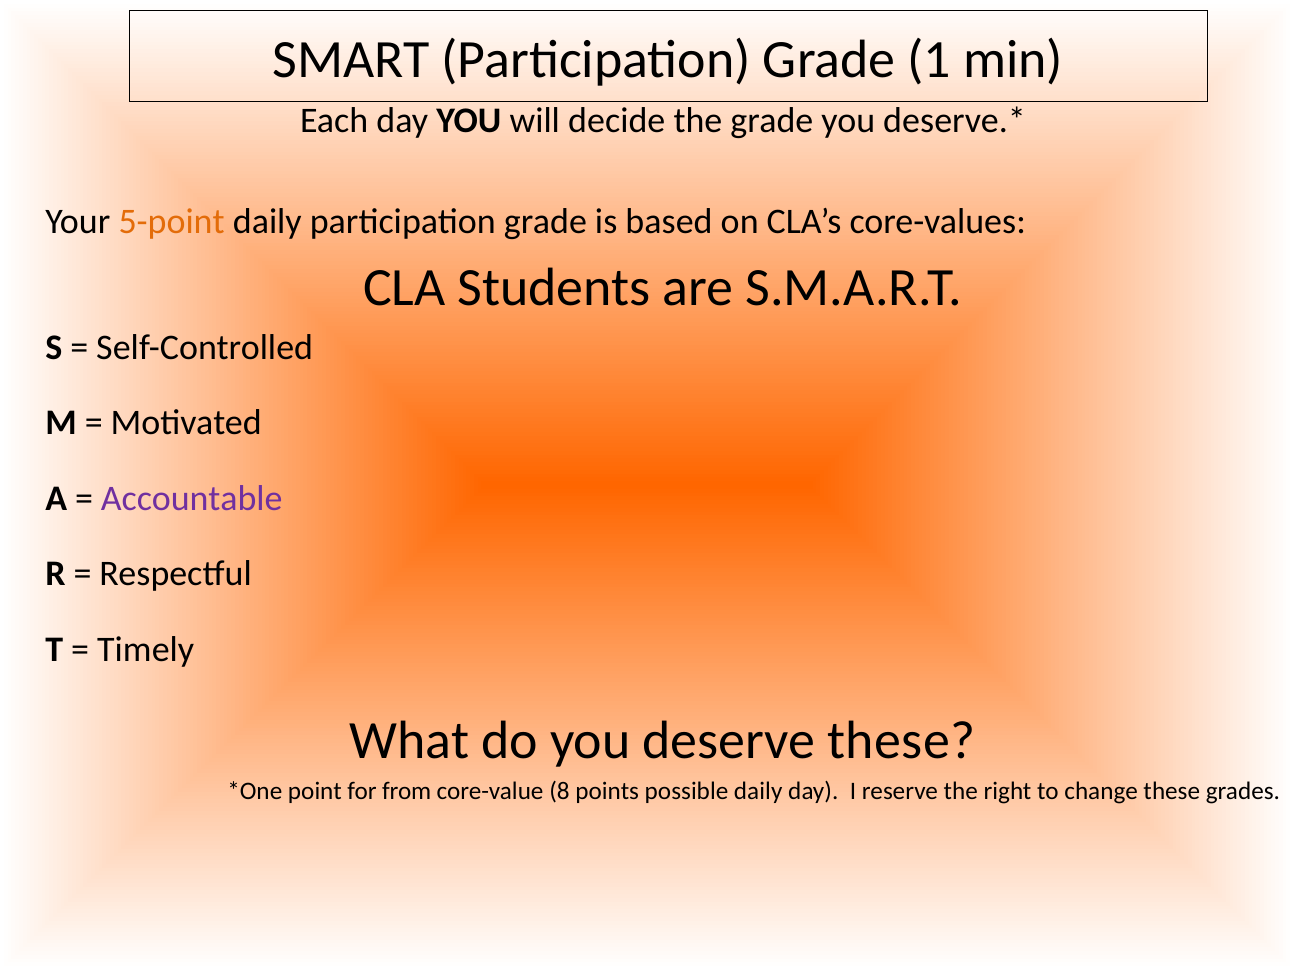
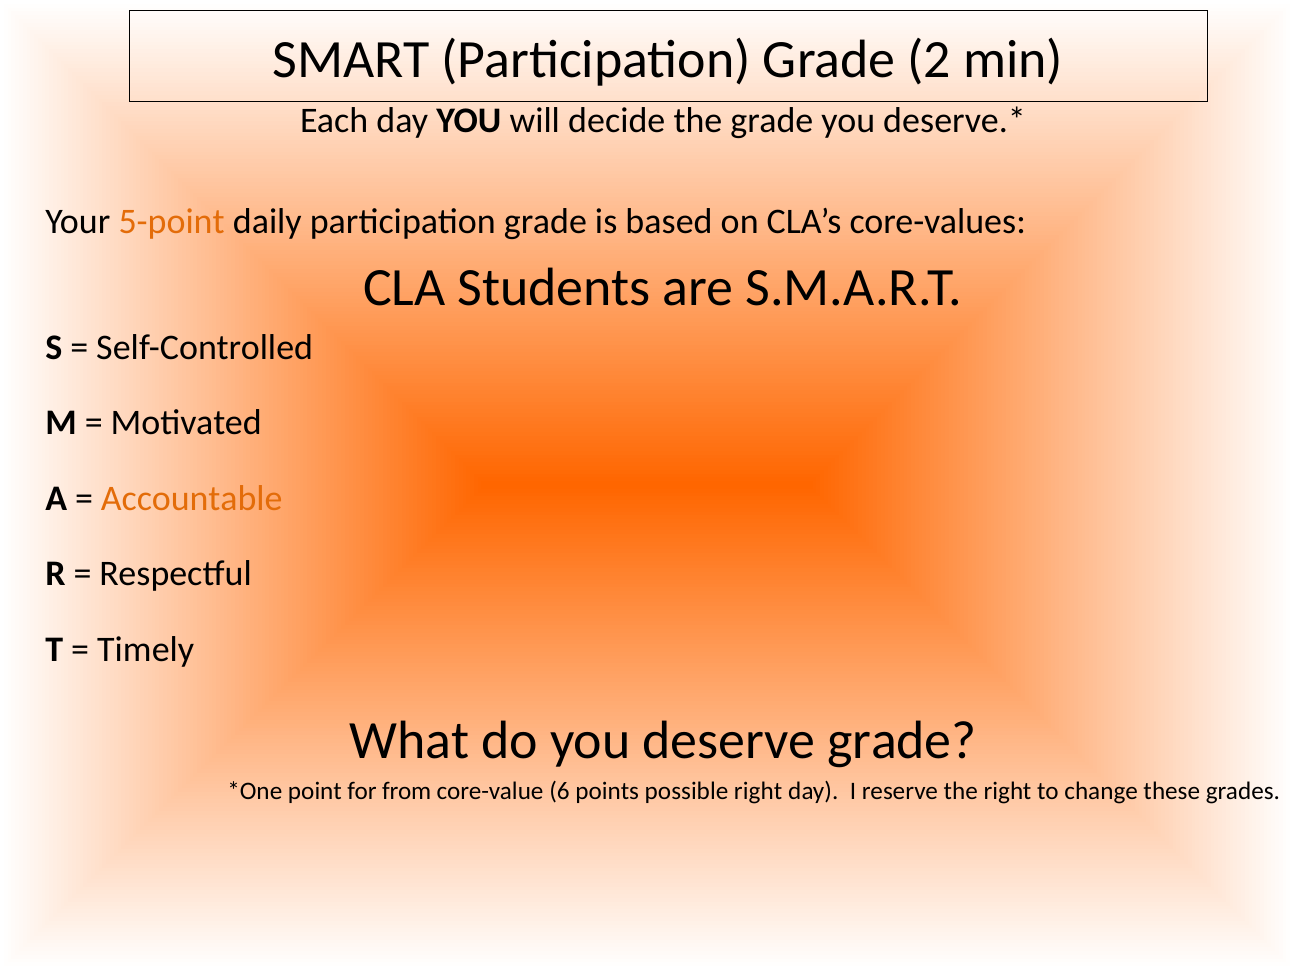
1: 1 -> 2 (929, 60)
Accountable colour: purple -> orange (192, 499)
deserve these: these -> grade (902, 741)
8: 8 -> 6 (559, 791)
possible daily: daily -> right (758, 791)
